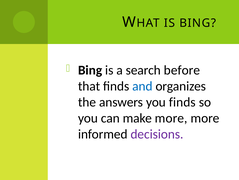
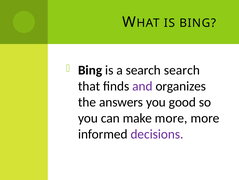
search before: before -> search (182, 70)
and colour: blue -> purple (142, 86)
you finds: finds -> good (182, 102)
